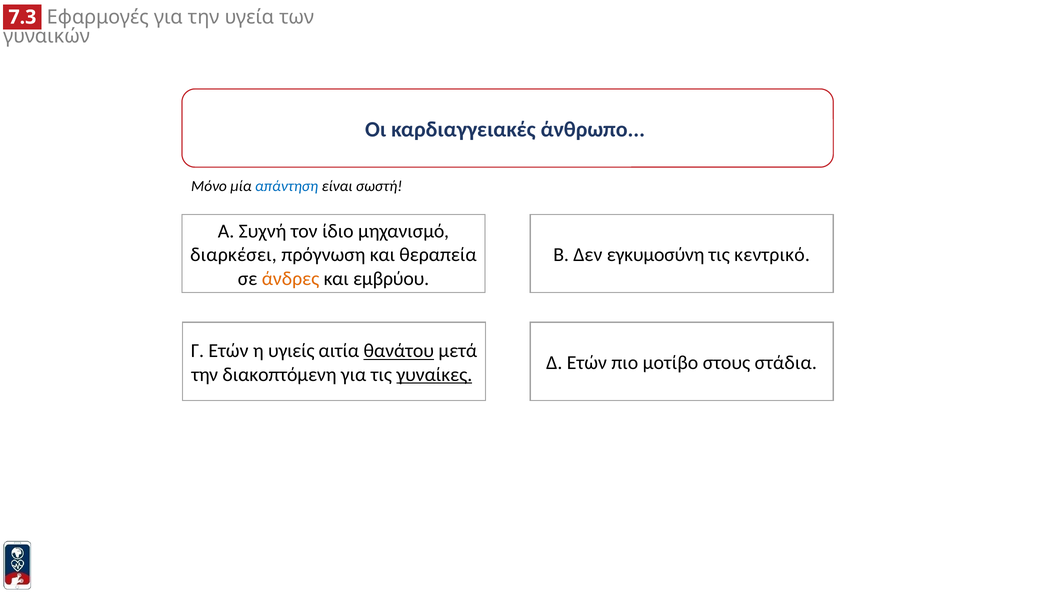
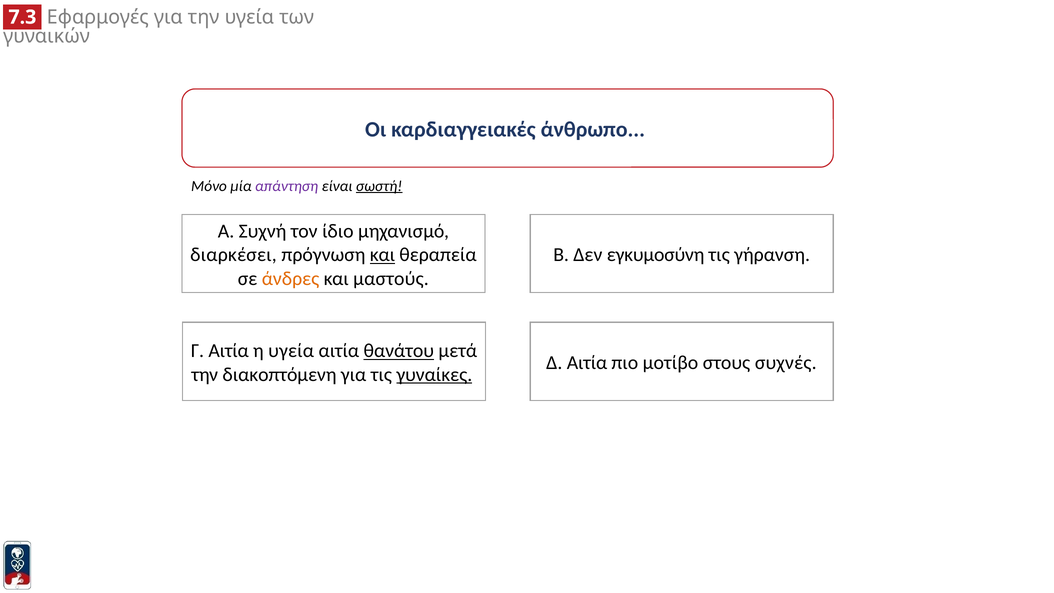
απάντηση colour: blue -> purple (287, 186)
σωστή underline: none -> present (379, 186)
και underline: none -> present (382, 255)
κεντρικό: κεντρικό -> γήρανση (772, 255)
εμβρύου: εμβρύου -> μαστούς (391, 279)
Γ Ετών: Ετών -> Αιτία (229, 351)
η υγιείς: υγιείς -> υγεία (291, 351)
Δ Ετών: Ετών -> Αιτία (587, 363)
στάδια: στάδια -> συχνές (786, 363)
